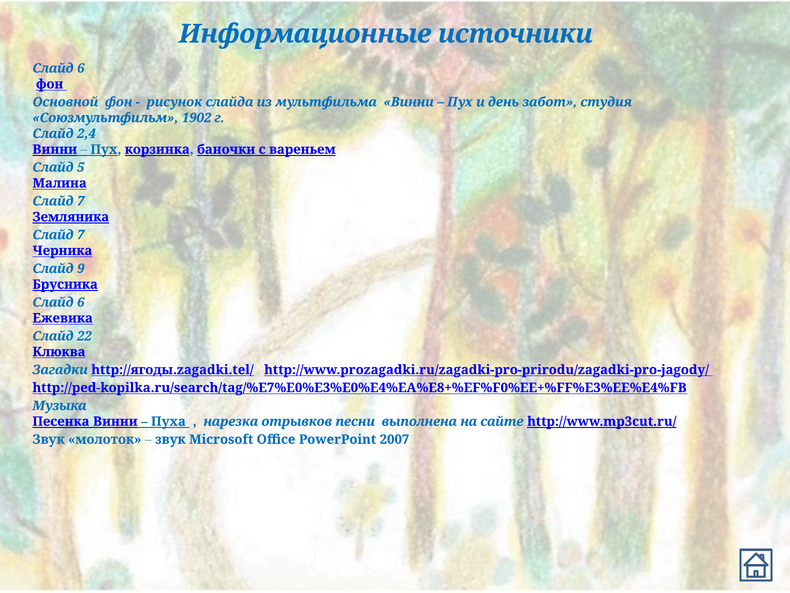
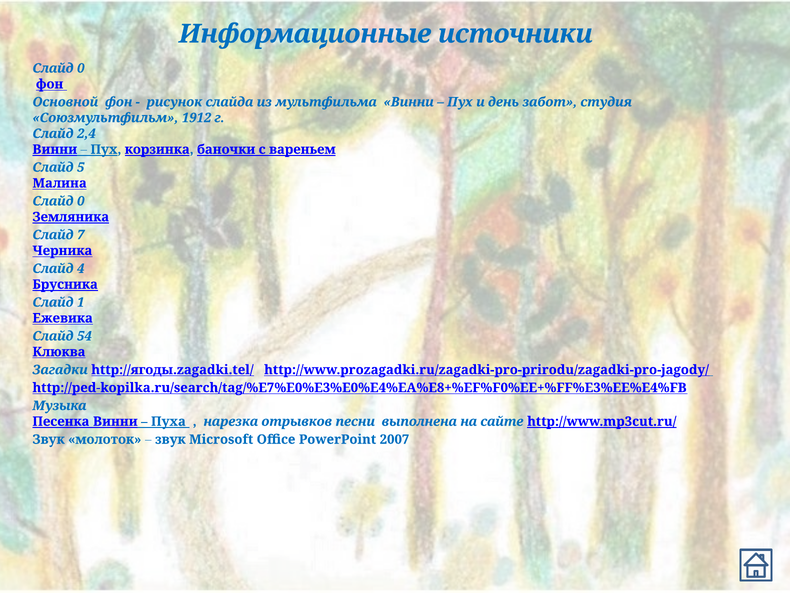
6: 6 -> 0 (81, 68)
1902: 1902 -> 1912 (196, 118)
7: 7 -> 0 (81, 201)
9: 9 -> 4 (81, 268)
6: 6 -> 1 (81, 302)
22: 22 -> 54 (84, 336)
